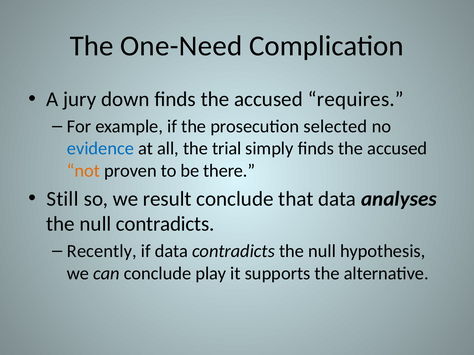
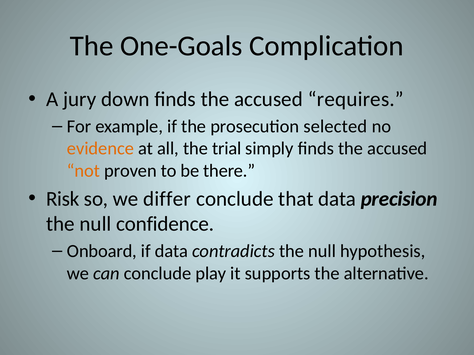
One-Need: One-Need -> One-Goals (181, 46)
evidence colour: blue -> orange (100, 149)
Still: Still -> Risk (63, 199)
result: result -> differ (167, 199)
analyses: analyses -> precision (399, 199)
null contradicts: contradicts -> confidence (165, 224)
Recently: Recently -> Onboard (102, 252)
